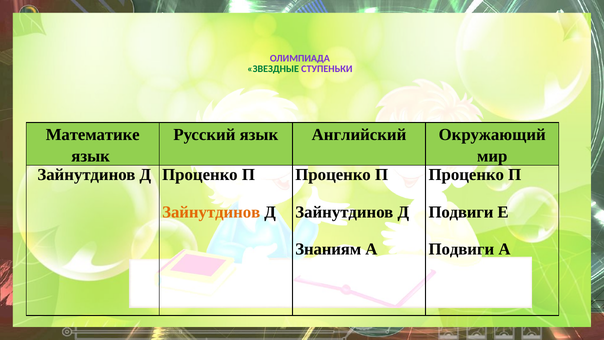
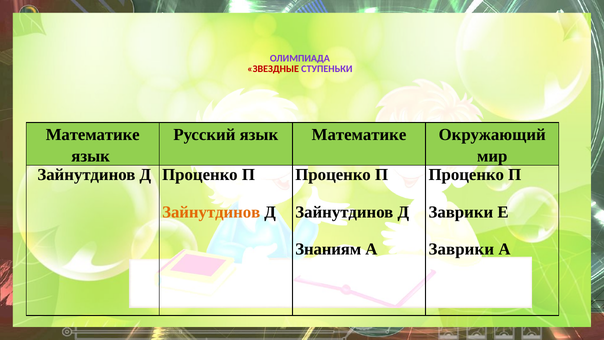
ЗВЕЗДНЫЕ colour: green -> red (273, 69)
язык Английский: Английский -> Математике (359, 135)
Подвиги: Подвиги -> Заврики (461, 212)
Подвиги: Подвиги -> Заврики (461, 249)
